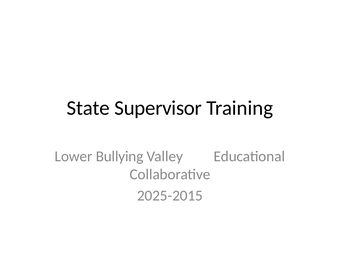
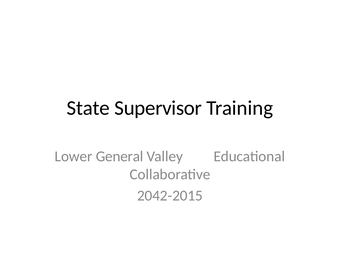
Bullying: Bullying -> General (120, 156)
2025-2015: 2025-2015 -> 2042-2015 (170, 196)
